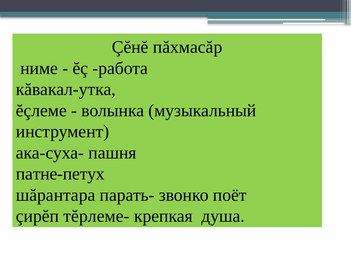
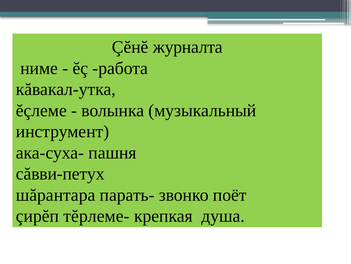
пăхмасăр: пăхмасăр -> журналта (188, 47)
патне-петух: патне-петух -> сăвви-петух (60, 173)
